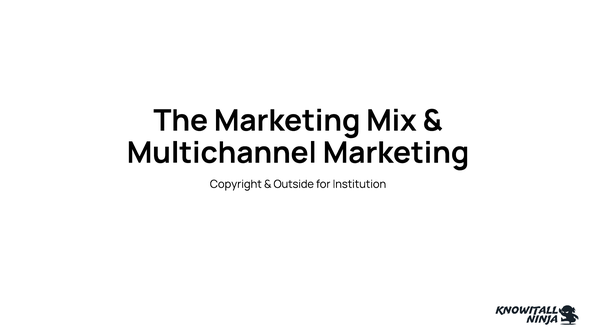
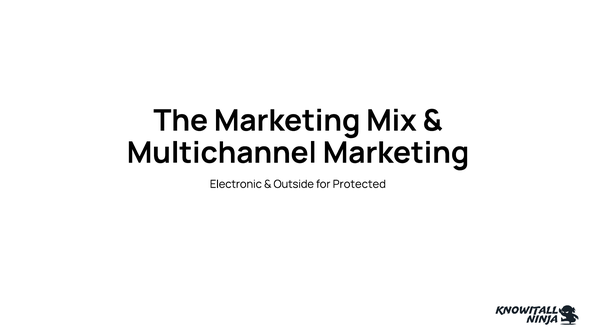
Copyright: Copyright -> Electronic (236, 184)
Institution: Institution -> Protected (359, 184)
